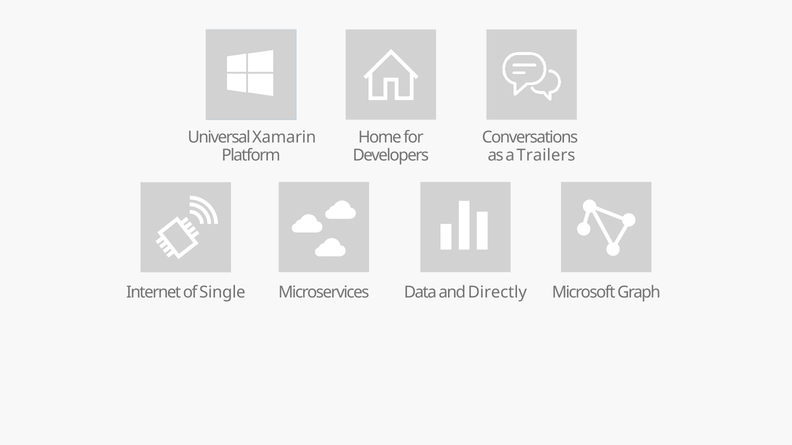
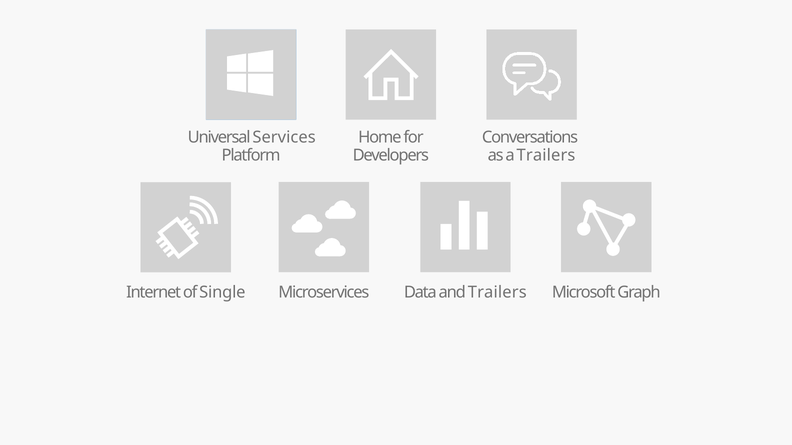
Xamarin: Xamarin -> Services (284, 137)
and Directly: Directly -> Trailers (497, 293)
